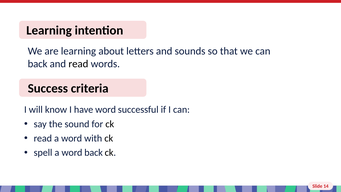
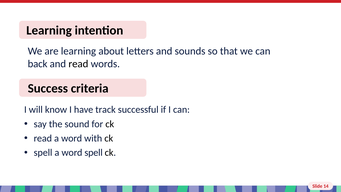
have word: word -> track (106, 110)
word back: back -> spell (94, 152)
